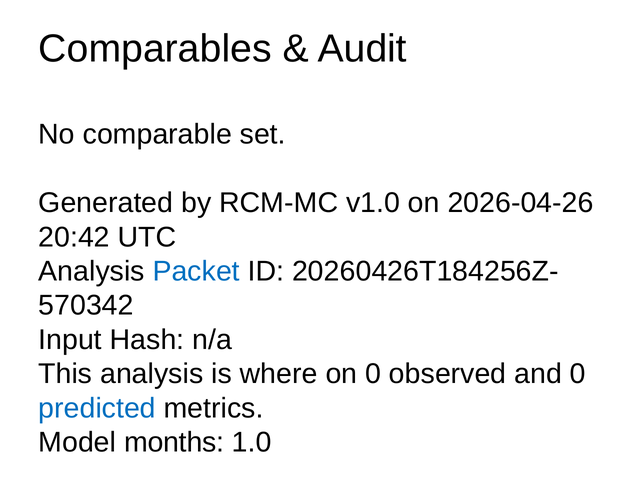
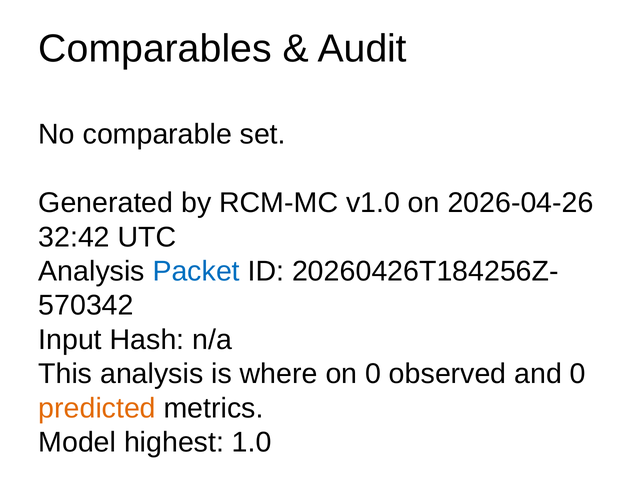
20:42: 20:42 -> 32:42 (74, 237)
predicted colour: blue -> orange (97, 409)
months: months -> highest (174, 443)
